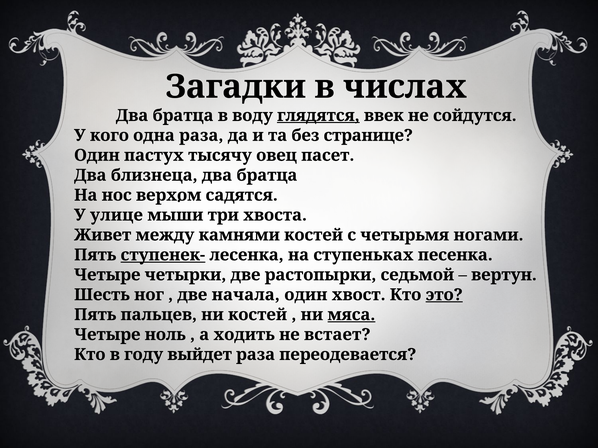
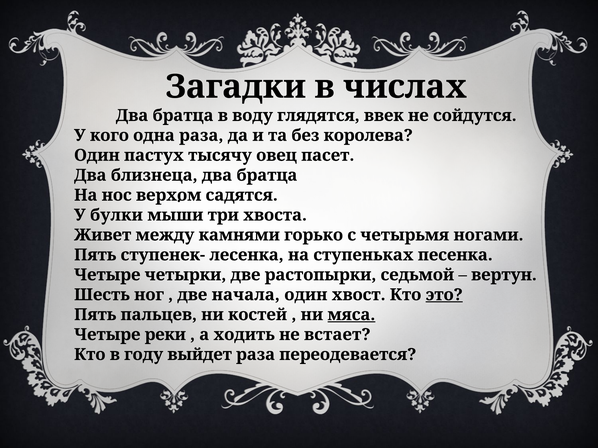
глядятся underline: present -> none (318, 116)
странице: странице -> королева (368, 136)
улице: улице -> булки (116, 215)
камнями костей: костей -> горько (314, 235)
ступенек- underline: present -> none (163, 255)
ноль: ноль -> реки (165, 335)
